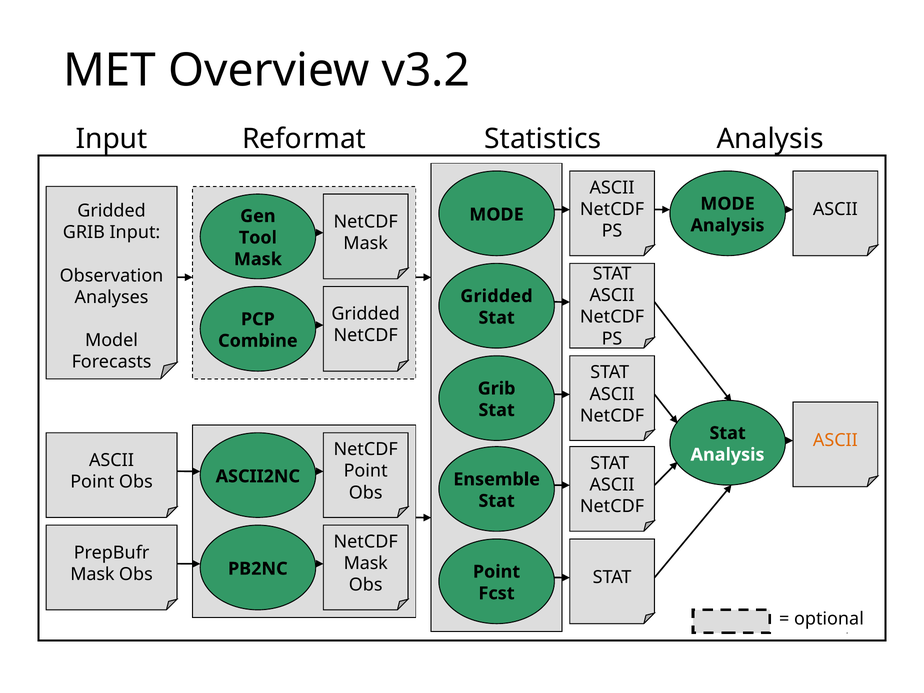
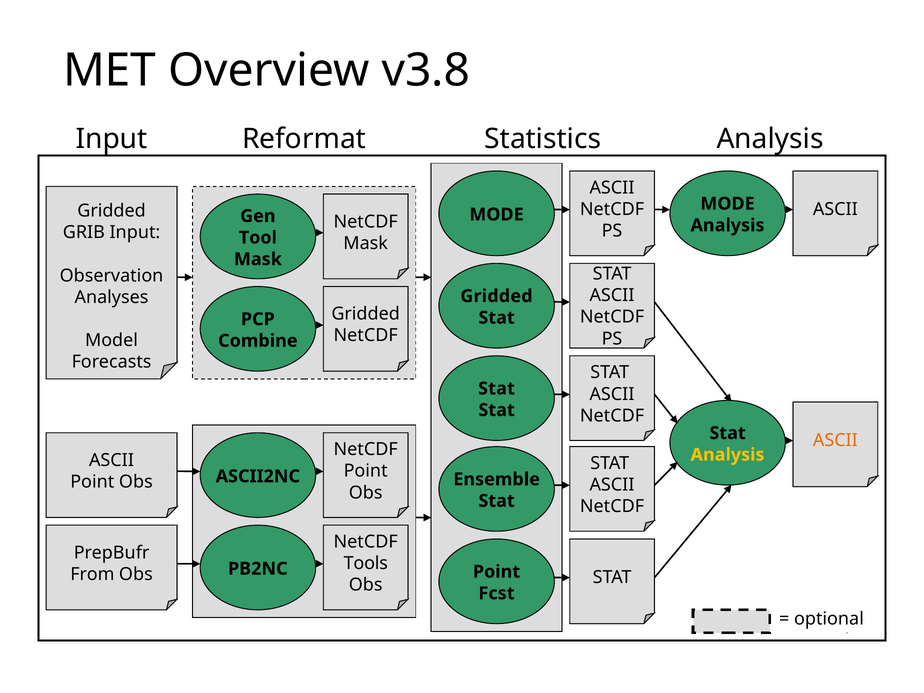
v3.2: v3.2 -> v3.8 (426, 71)
Grib: Grib -> Stat (497, 389)
Analysis colour: white -> yellow (728, 455)
Mask: Mask -> Tools (366, 563)
Mask: Mask -> From (92, 574)
